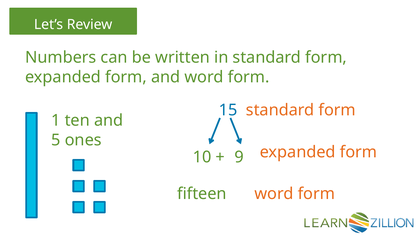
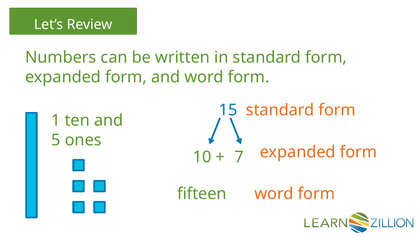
9: 9 -> 7 (239, 157)
